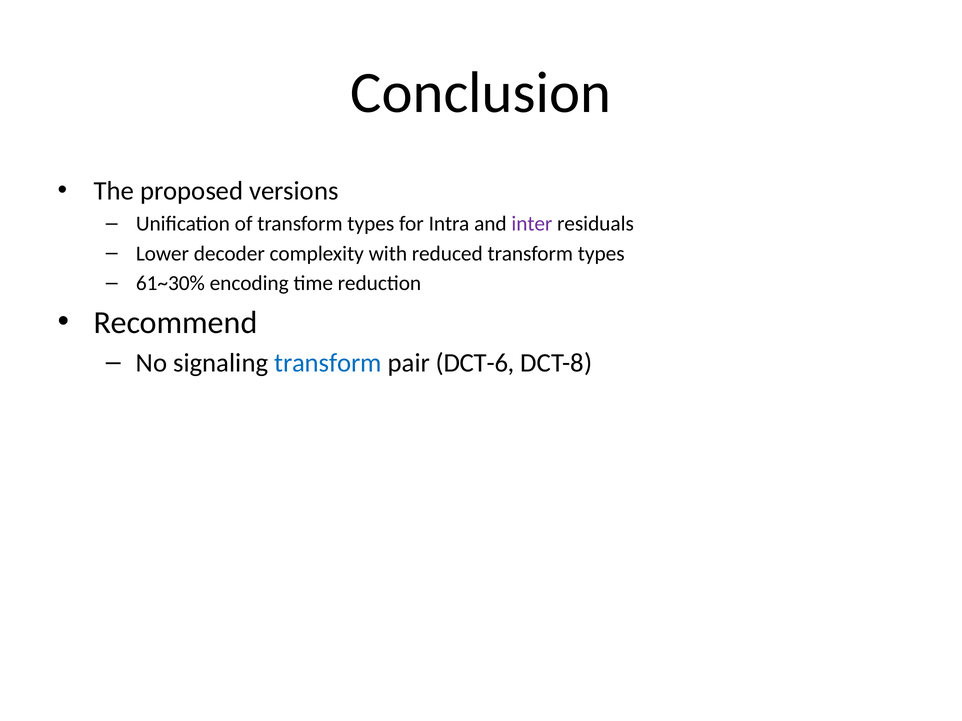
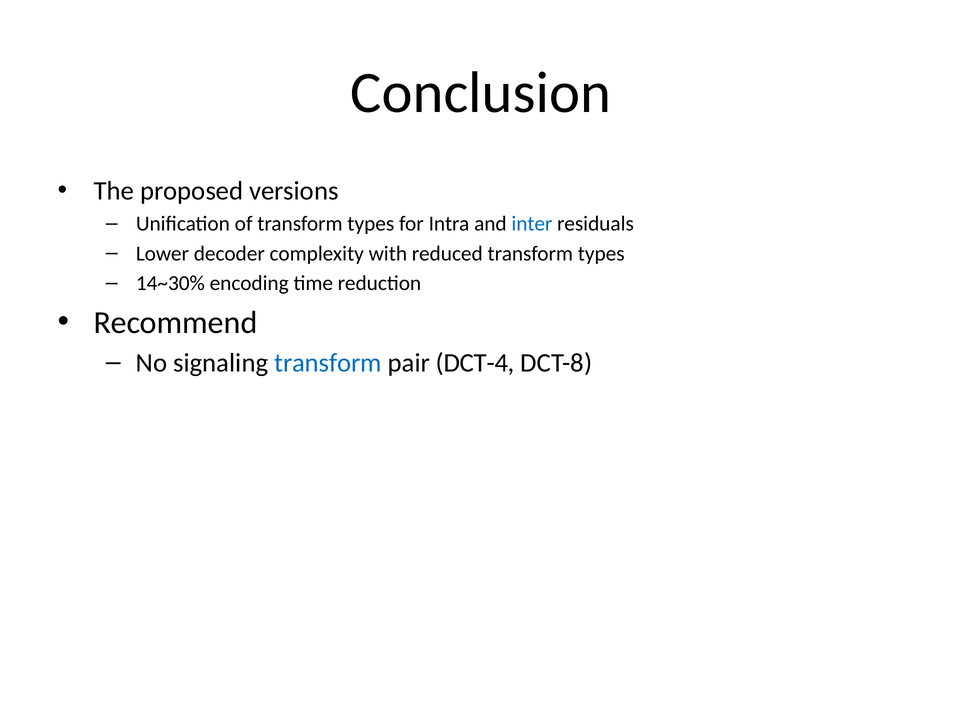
inter colour: purple -> blue (532, 224)
61~30%: 61~30% -> 14~30% (170, 284)
DCT-6: DCT-6 -> DCT-4 (475, 363)
